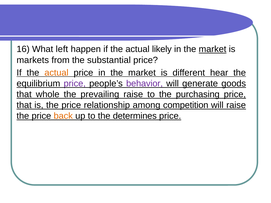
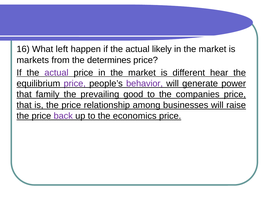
market underline: present -> none (213, 49)
substantial: substantial -> determines (109, 60)
actual colour: orange -> purple (56, 73)
goods: goods -> power (234, 84)
whole: whole -> family (48, 94)
prevailing raise: raise -> good (133, 94)
purchasing: purchasing -> companies (198, 94)
competition: competition -> businesses (186, 105)
back colour: orange -> purple (63, 116)
determines: determines -> economics (135, 116)
